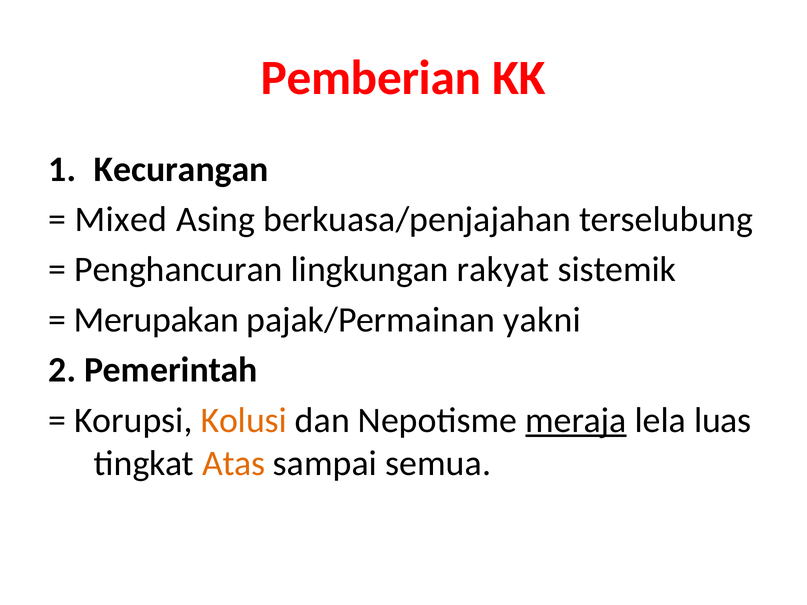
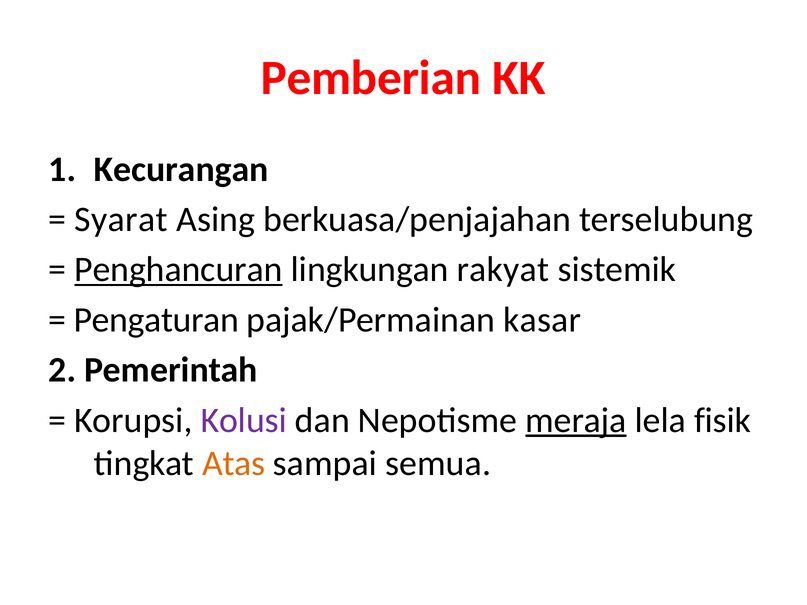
Mixed: Mixed -> Syarat (121, 220)
Penghancuran underline: none -> present (178, 270)
Merupakan: Merupakan -> Pengaturan (156, 320)
yakni: yakni -> kasar (542, 320)
Kolusi colour: orange -> purple (244, 420)
luas: luas -> fisik (723, 420)
